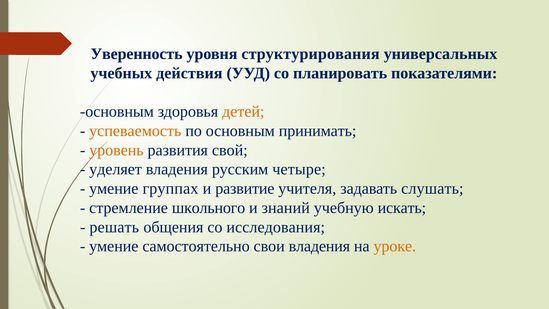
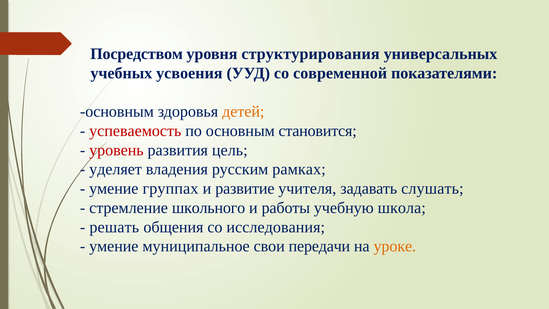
Уверенность: Уверенность -> Посредством (137, 54)
действия: действия -> усвоения (189, 73)
планировать: планировать -> современной (340, 73)
успеваемость colour: orange -> red (135, 131)
принимать: принимать -> становится (318, 131)
уровень colour: orange -> red (116, 150)
свой: свой -> цель (230, 150)
четыре: четыре -> рамках (299, 169)
знаний: знаний -> работы (286, 208)
искать: искать -> школа (402, 208)
самостоятельно: самостоятельно -> муниципальное (196, 246)
свои владения: владения -> передачи (319, 246)
